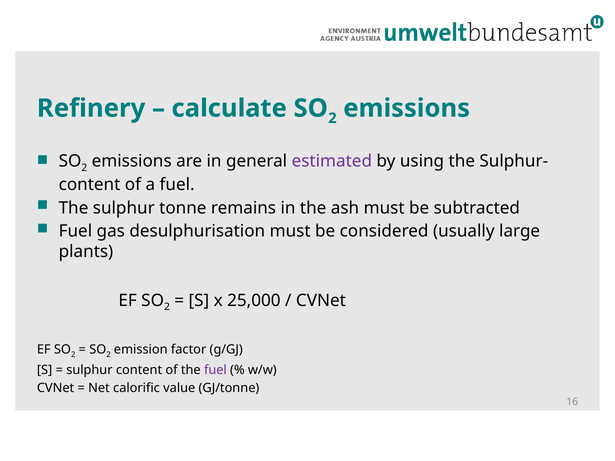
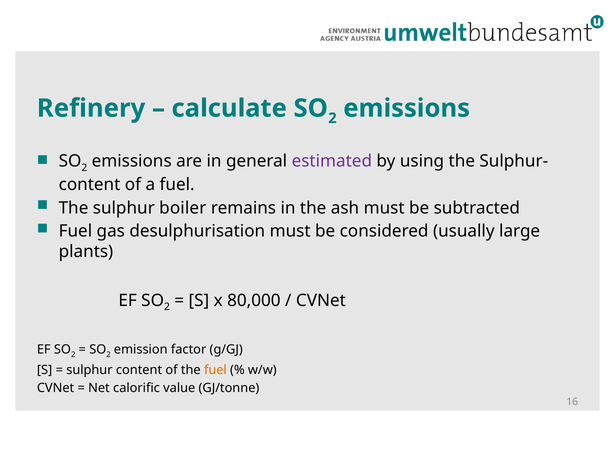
tonne: tonne -> boiler (183, 208)
25,000: 25,000 -> 80,000 (254, 301)
fuel colour: purple -> orange (215, 370)
